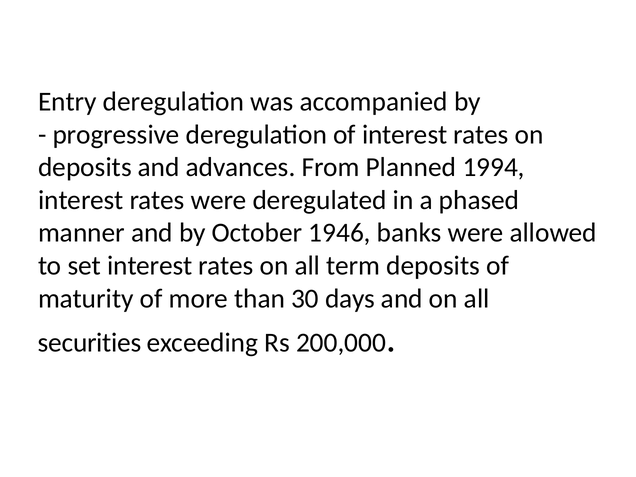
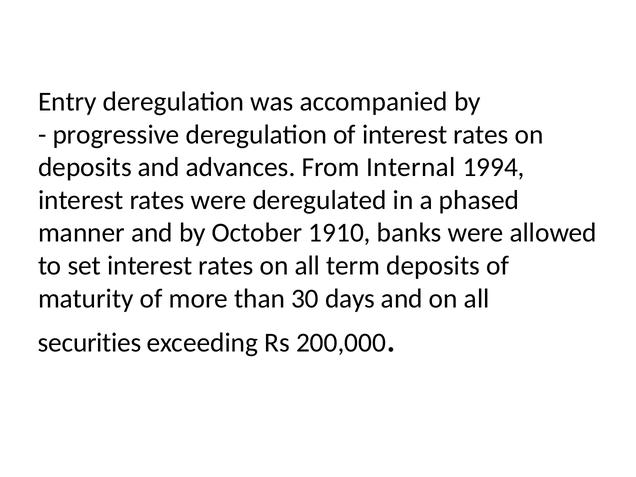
Planned: Planned -> Internal (411, 167)
1946: 1946 -> 1910 (340, 233)
